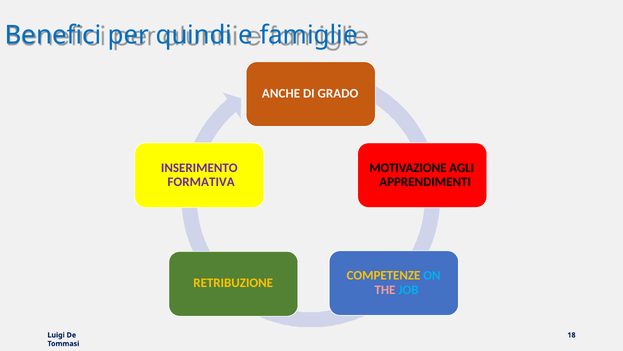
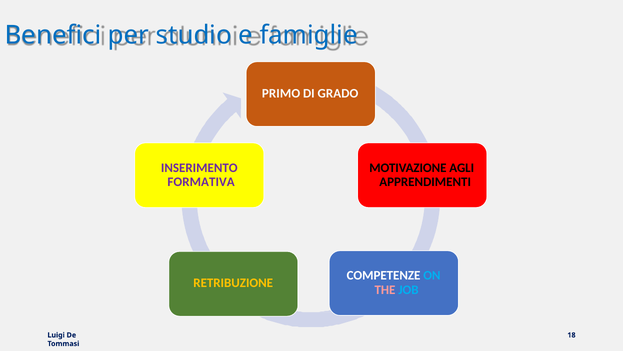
quindi: quindi -> studio (194, 35)
ANCHE: ANCHE -> PRIMO (281, 93)
COMPETENZE colour: yellow -> white (384, 275)
